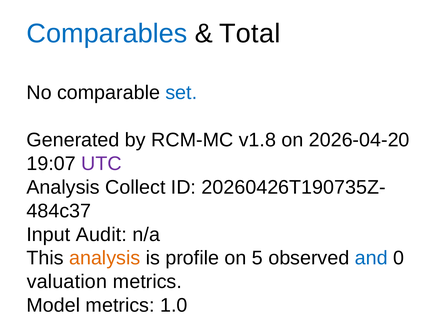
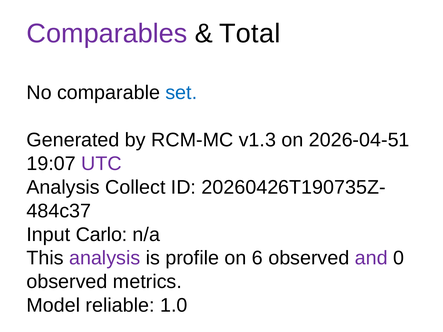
Comparables colour: blue -> purple (107, 34)
v1.8: v1.8 -> v1.3 (257, 140)
2026-04-20: 2026-04-20 -> 2026-04-51 (359, 140)
Audit: Audit -> Carlo (102, 235)
analysis colour: orange -> purple (105, 258)
5: 5 -> 6 (257, 258)
and colour: blue -> purple (371, 258)
valuation: valuation -> observed (67, 282)
Model metrics: metrics -> reliable (120, 306)
